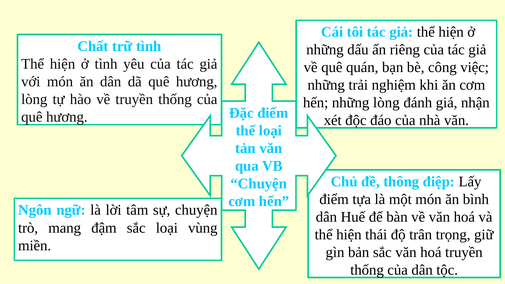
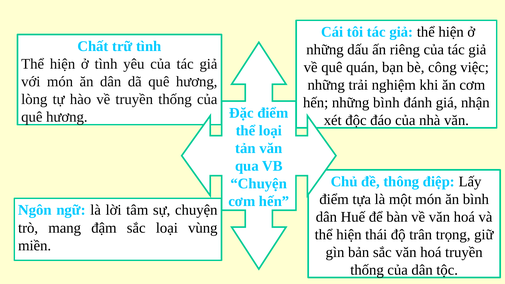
lòng: lòng -> bình (386, 103)
